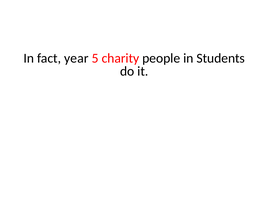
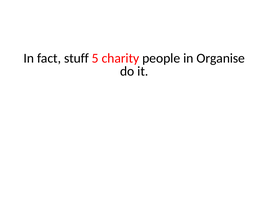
year: year -> stuff (76, 58)
Students: Students -> Organise (221, 58)
